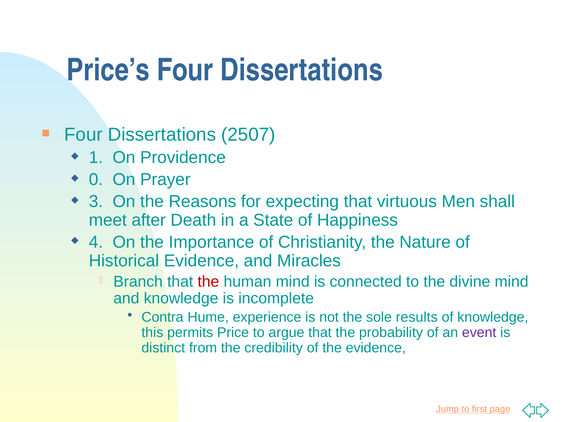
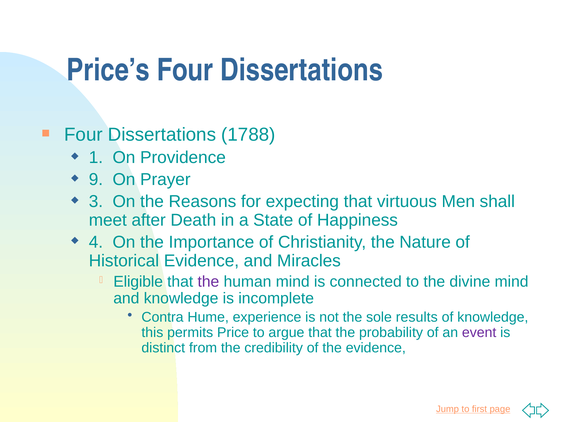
2507: 2507 -> 1788 (248, 135)
0: 0 -> 9 (96, 179)
Branch: Branch -> Eligible (138, 281)
the colour: red -> purple (208, 281)
